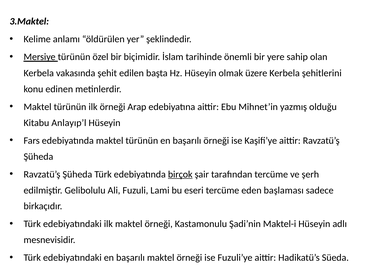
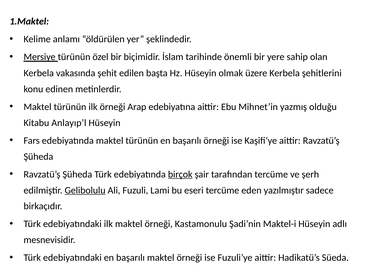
3.Maktel: 3.Maktel -> 1.Maktel (29, 21)
Gelibolulu underline: none -> present (85, 191)
başlaması: başlaması -> yazılmıştır (284, 191)
